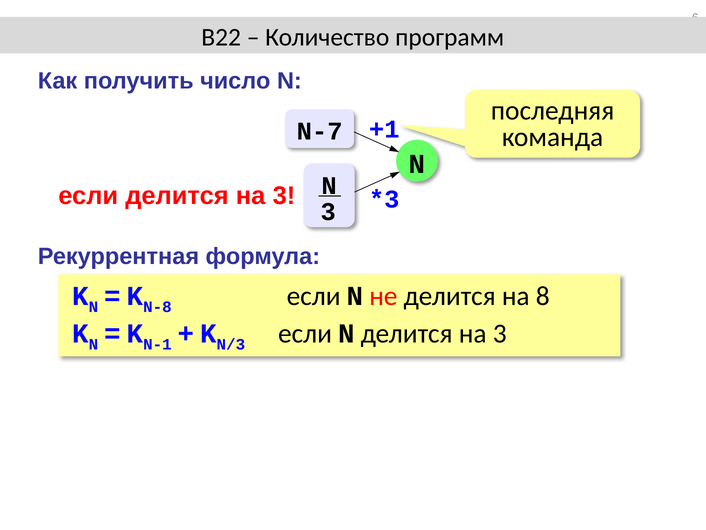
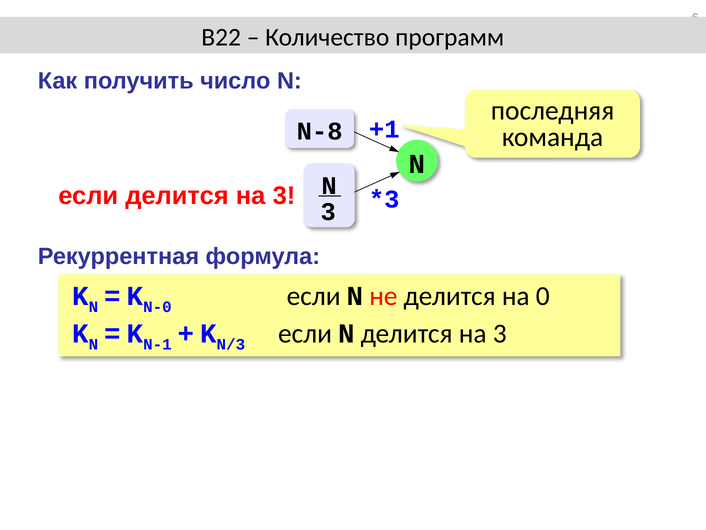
N-7: N-7 -> N-8 (320, 131)
N-8: N-8 -> N-0 (157, 307)
8: 8 -> 0 (543, 296)
